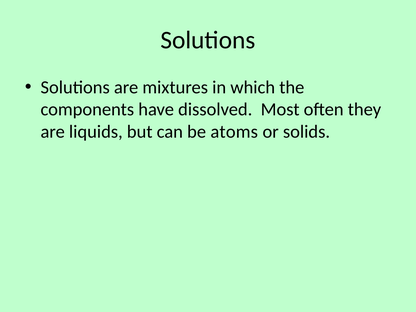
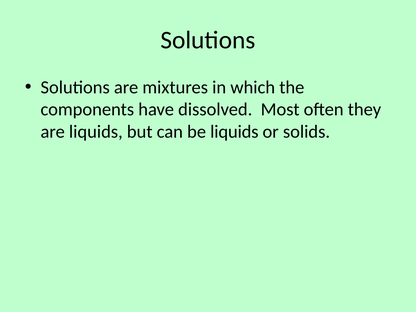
be atoms: atoms -> liquids (234, 132)
